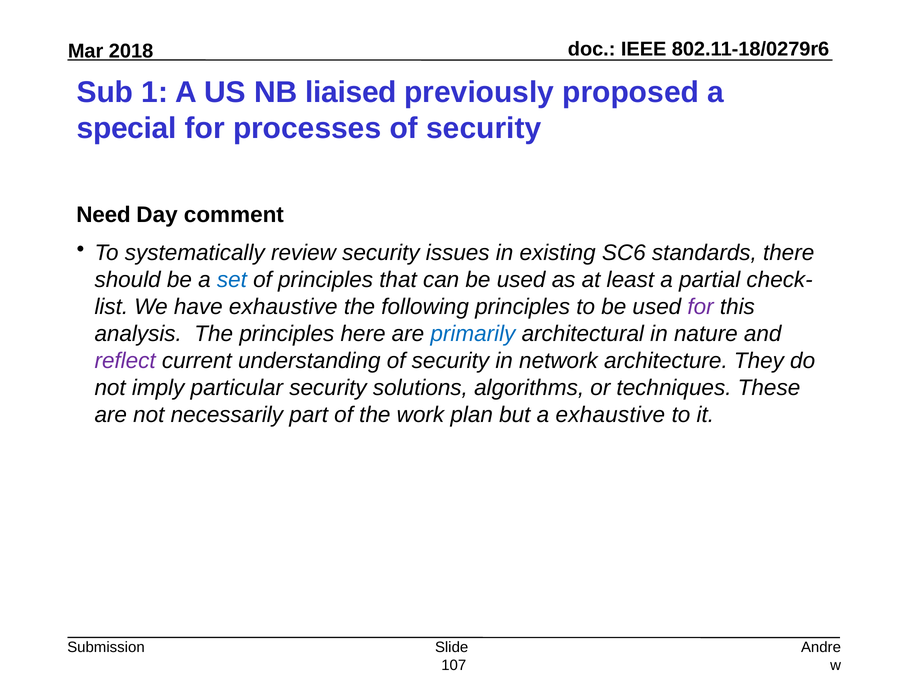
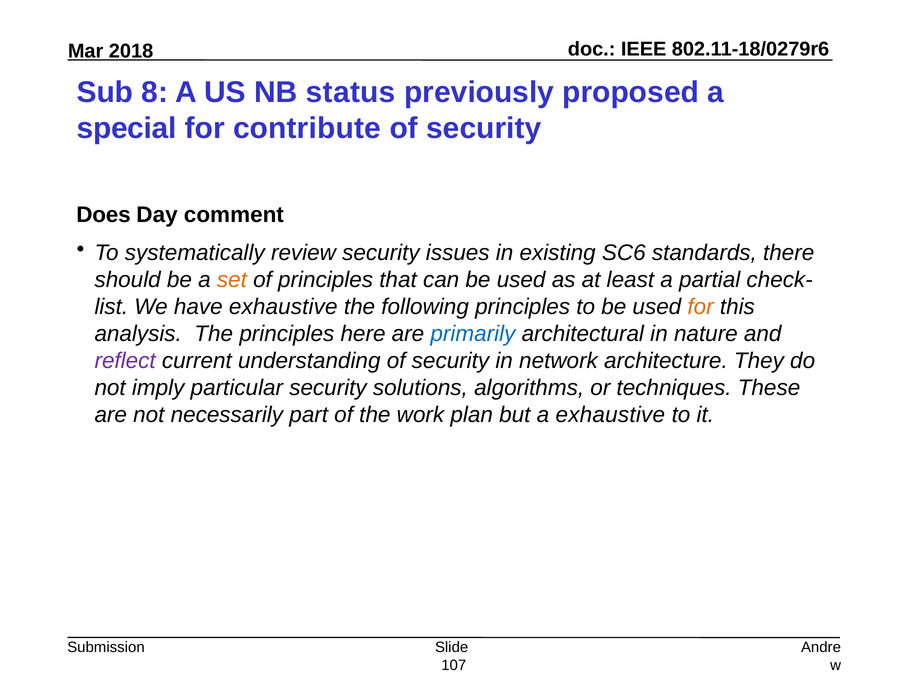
1: 1 -> 8 (155, 92)
liaised: liaised -> status (351, 92)
processes: processes -> contribute (307, 128)
Need: Need -> Does (103, 215)
set colour: blue -> orange (232, 280)
for colour: purple -> orange (701, 307)
